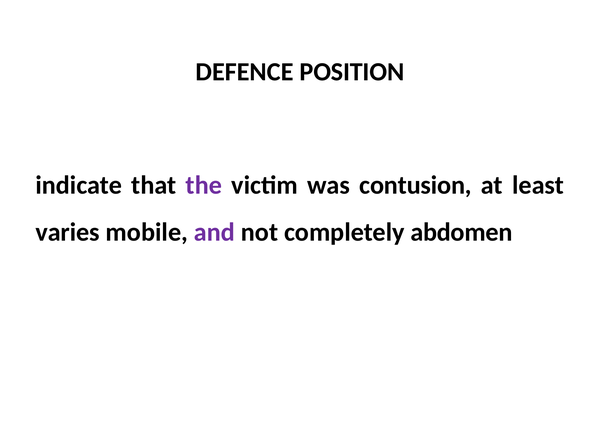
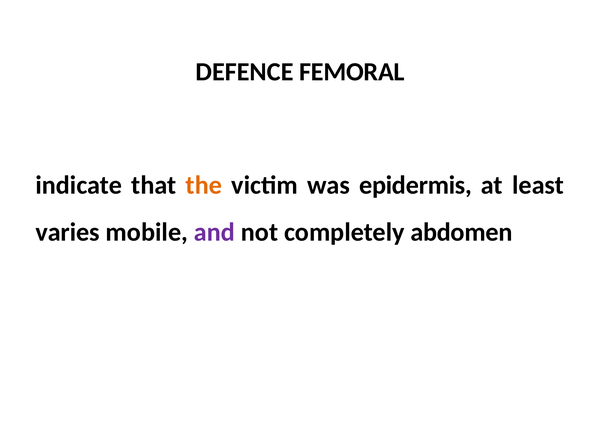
POSITION: POSITION -> FEMORAL (352, 72)
the colour: purple -> orange (204, 185)
contusion: contusion -> epidermis (416, 185)
